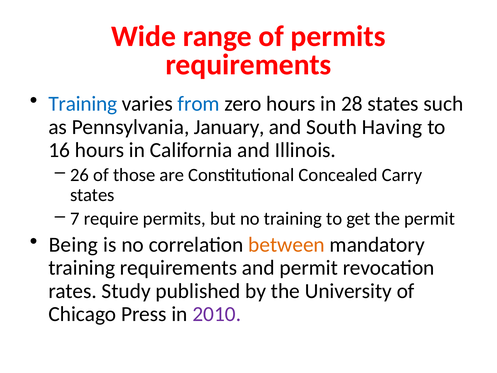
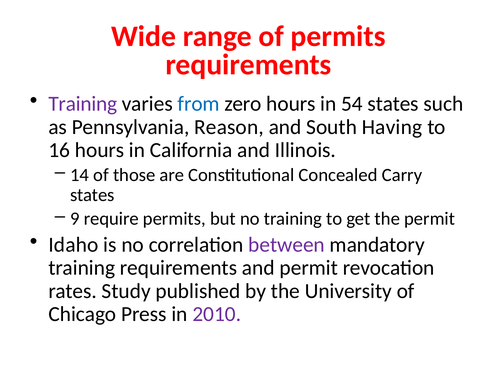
Training colour: blue -> purple (83, 104)
28: 28 -> 54 (352, 104)
January: January -> Reason (229, 127)
26: 26 -> 14 (80, 175)
7: 7 -> 9 (75, 219)
Being: Being -> Idaho (73, 245)
between colour: orange -> purple (287, 245)
